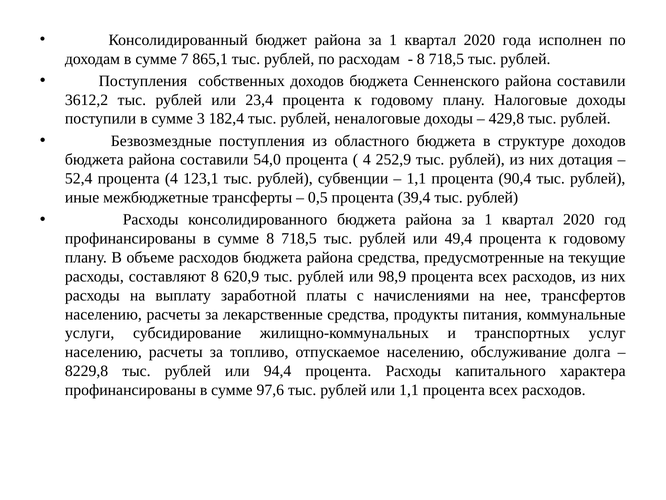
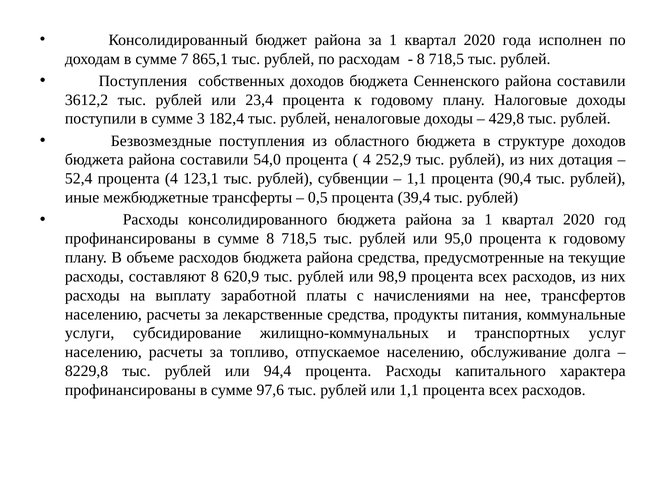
49,4: 49,4 -> 95,0 (458, 238)
